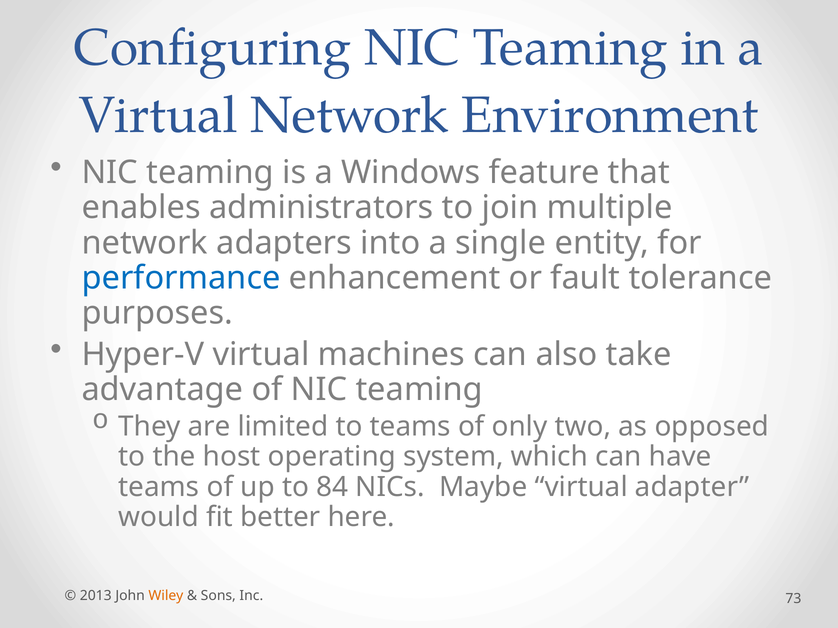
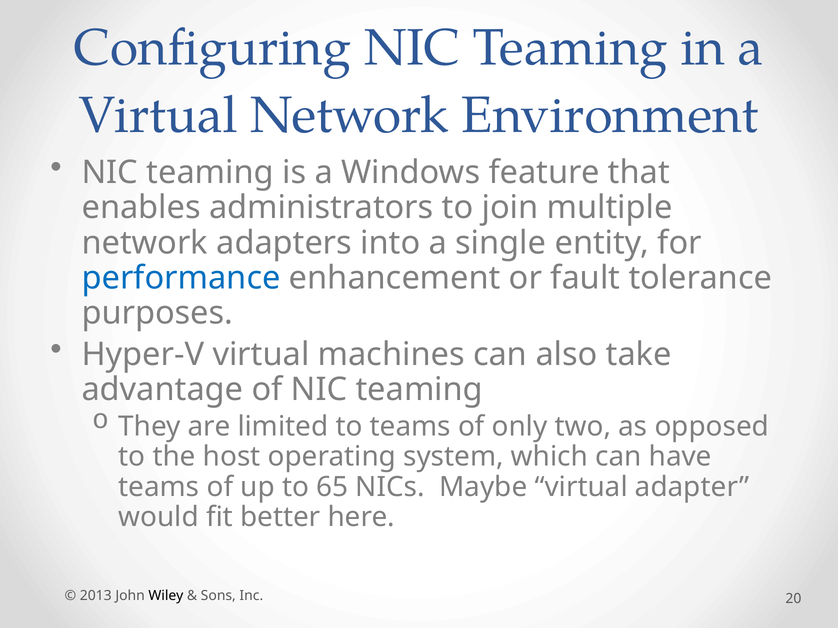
84: 84 -> 65 (332, 487)
Wiley colour: orange -> black (166, 596)
73: 73 -> 20 (793, 599)
